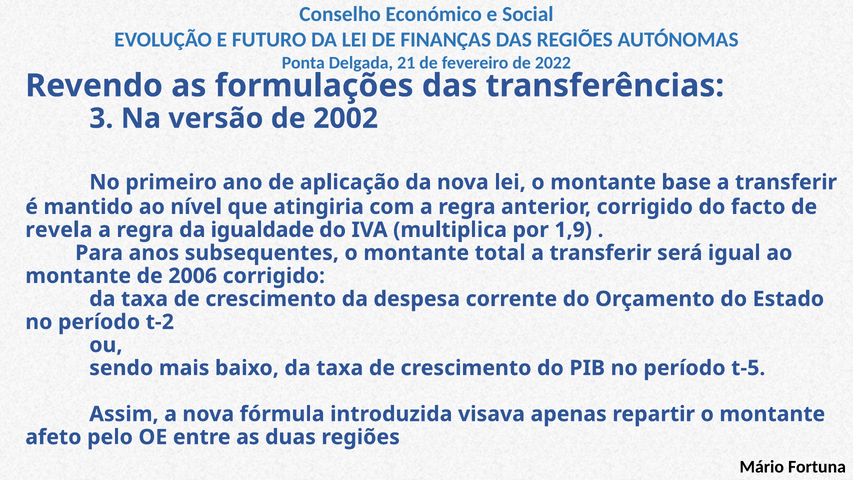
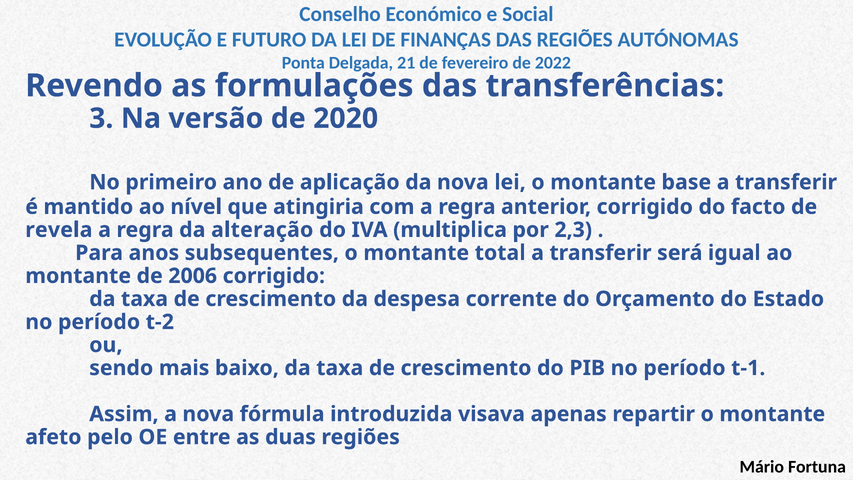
2002: 2002 -> 2020 (346, 118)
igualdade: igualdade -> alteração (262, 230)
1,9: 1,9 -> 2,3 (573, 230)
t-5: t-5 -> t-1 (748, 368)
